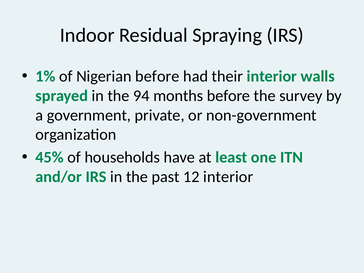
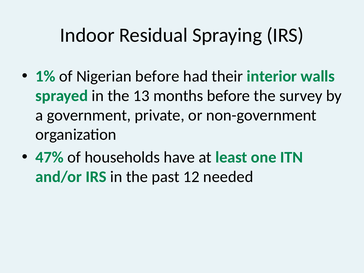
94: 94 -> 13 (141, 96)
45%: 45% -> 47% (50, 157)
12 interior: interior -> needed (228, 177)
